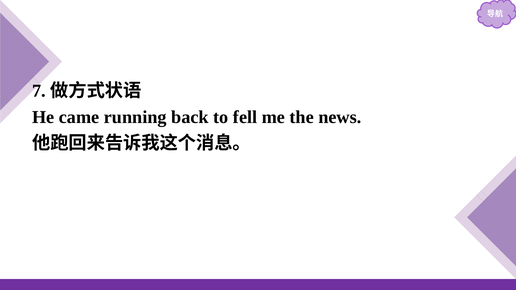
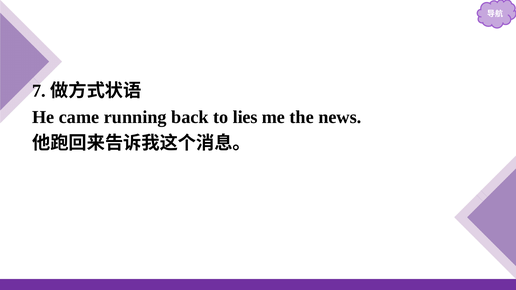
fell: fell -> lies (245, 117)
